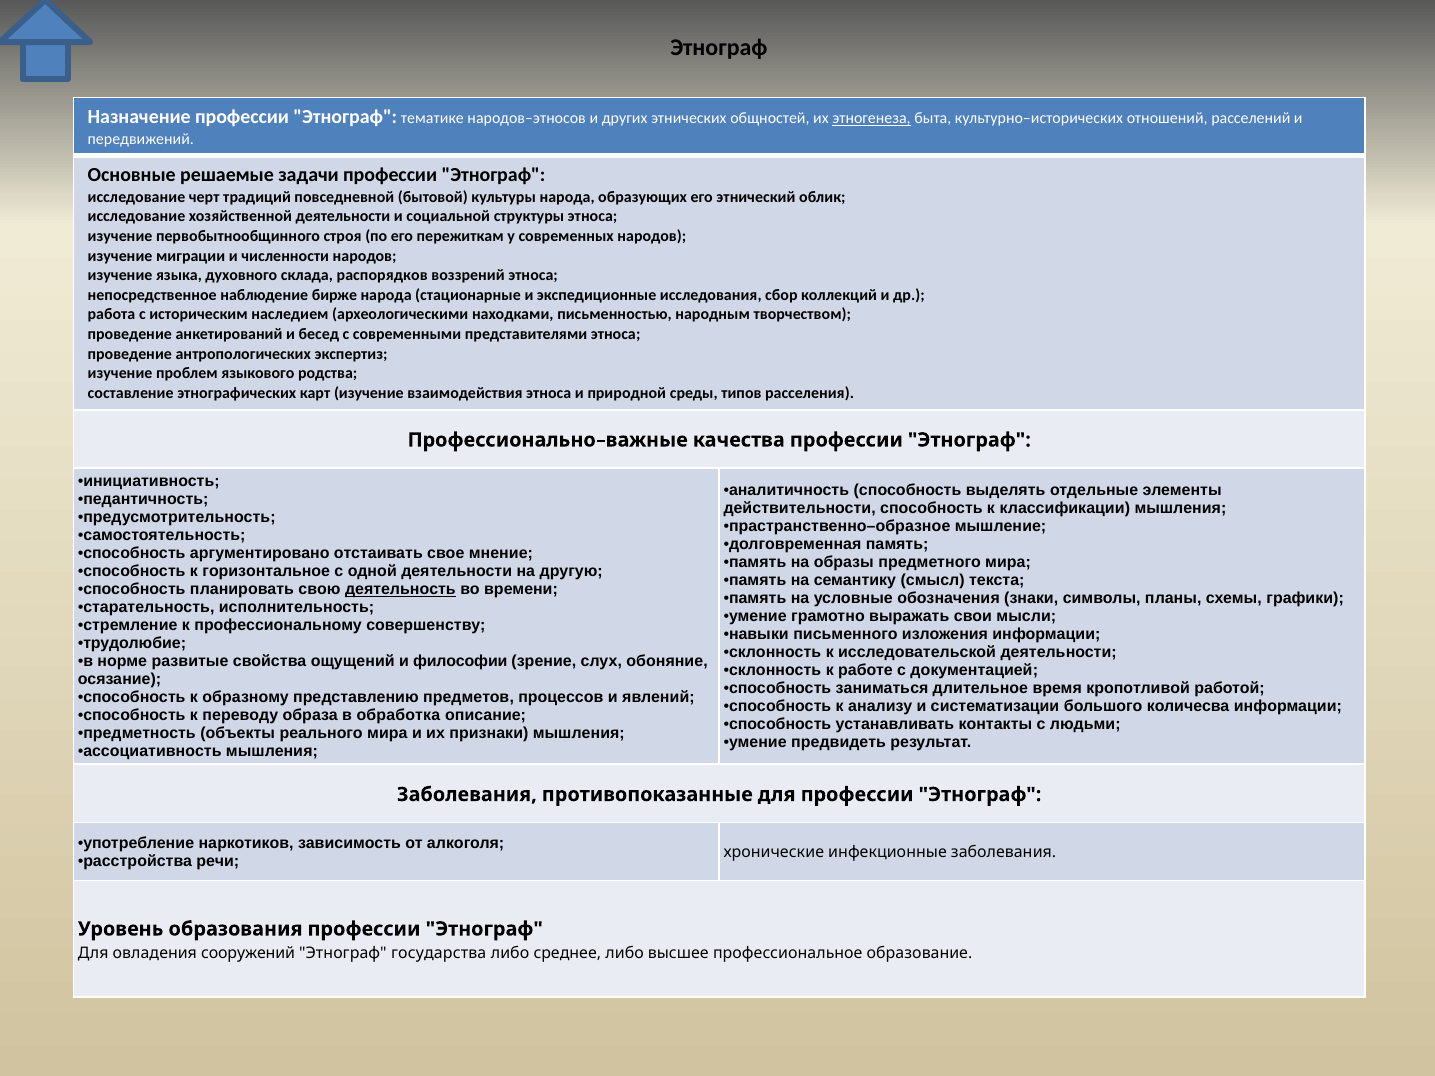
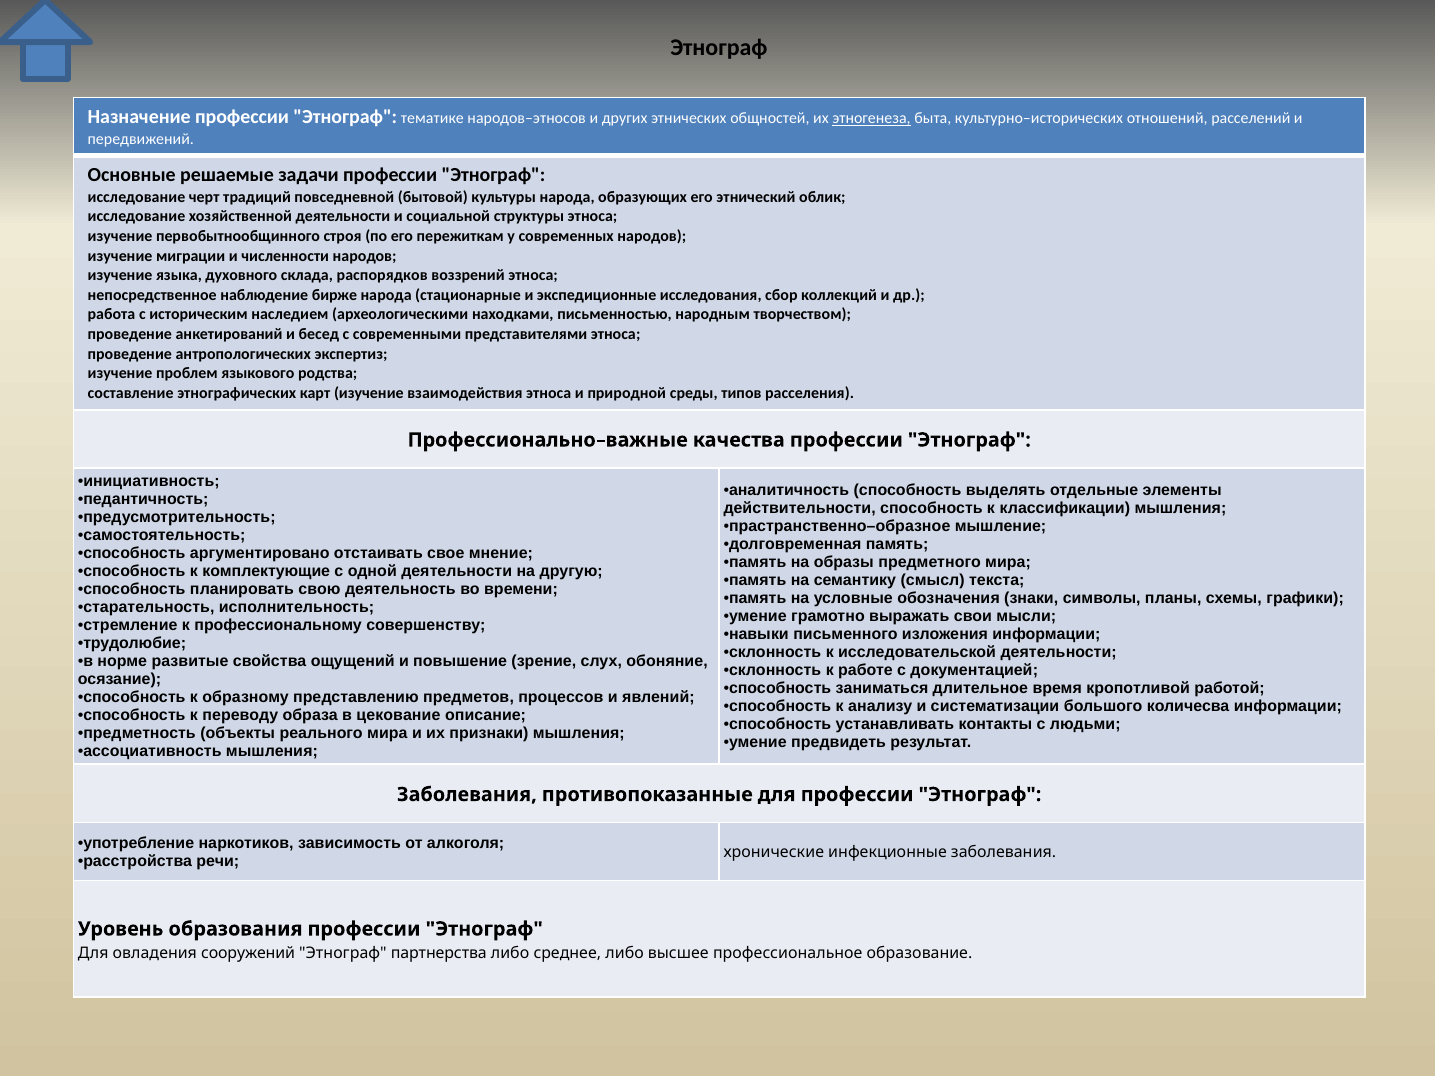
горизонтальное: горизонтальное -> комплектующие (266, 572)
деятельность underline: present -> none (400, 590)
философии: философии -> повышение (460, 661)
обработка: обработка -> цекование (398, 715)
государства: государства -> партнерства (439, 953)
